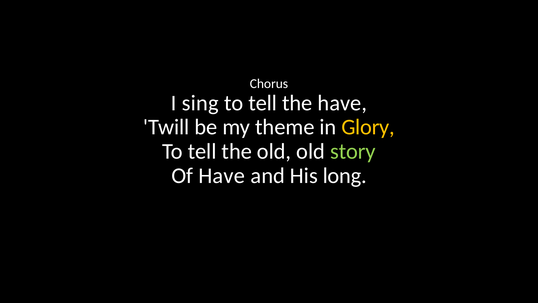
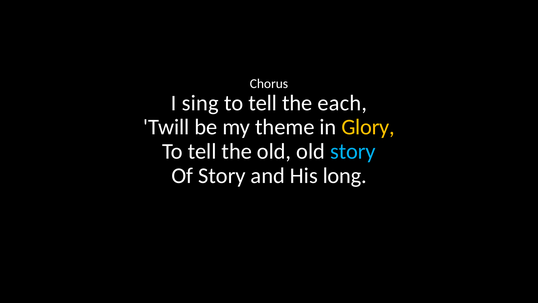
the have: have -> each (342, 103)
story colour: light green -> light blue (353, 151)
Of Have: Have -> Story (222, 175)
